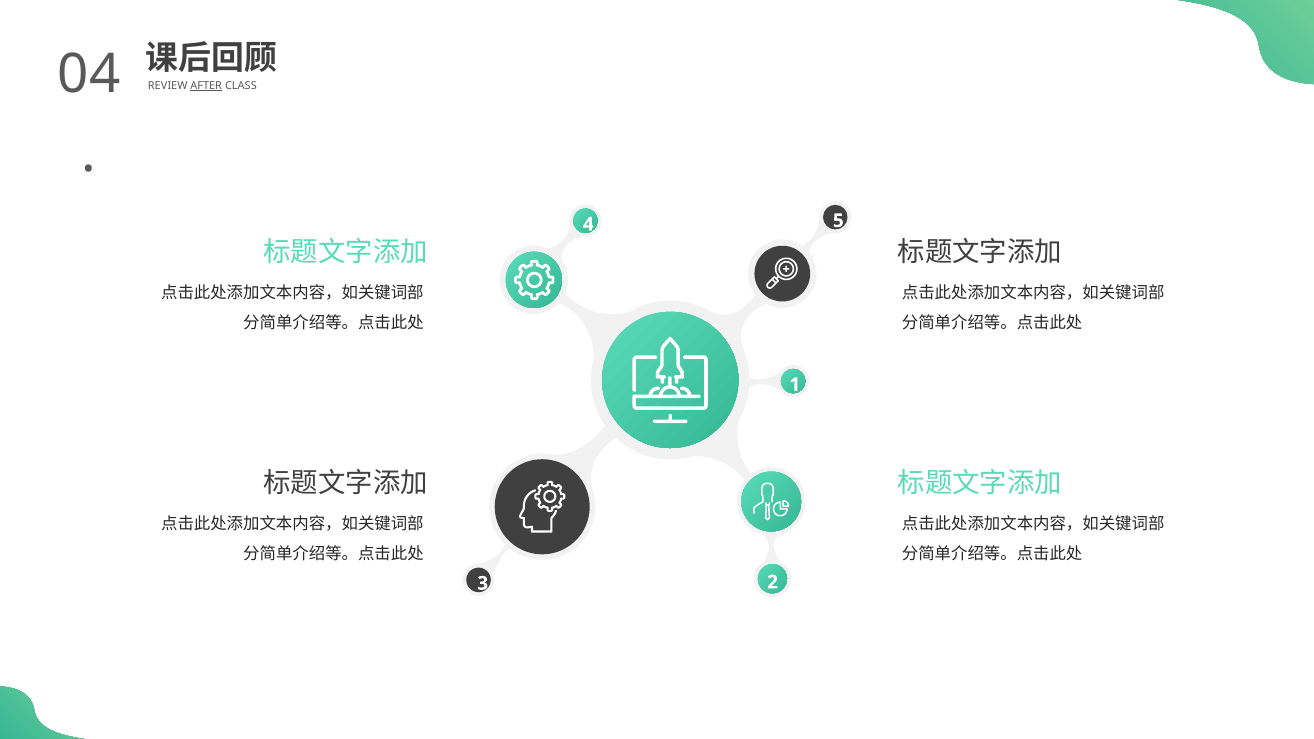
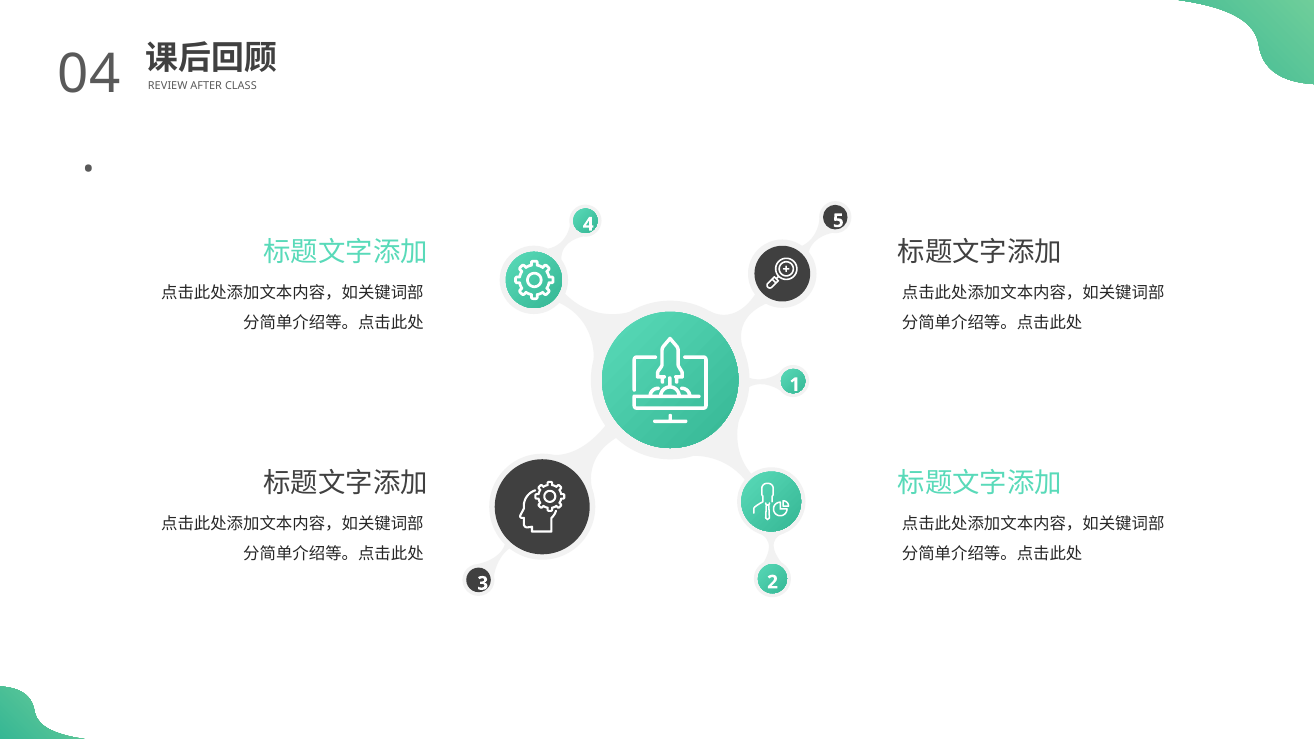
AFTER underline: present -> none (206, 86)
